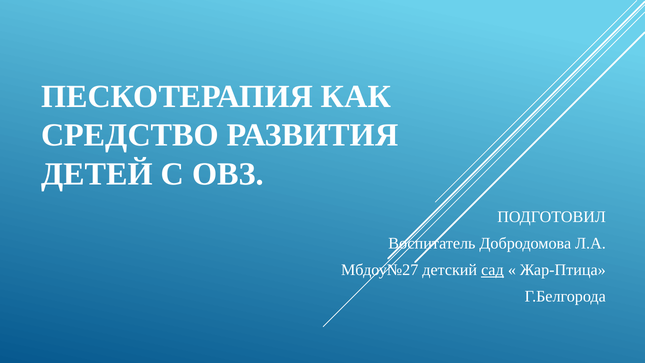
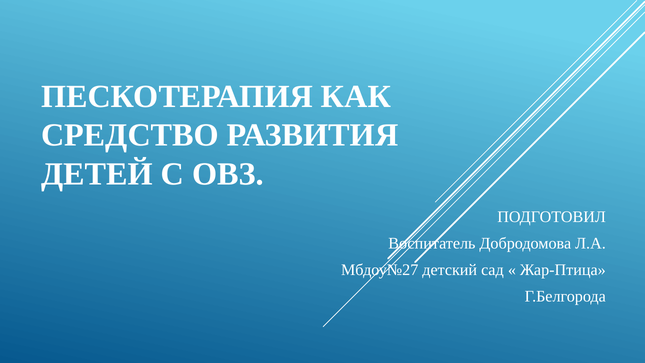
сад underline: present -> none (492, 270)
